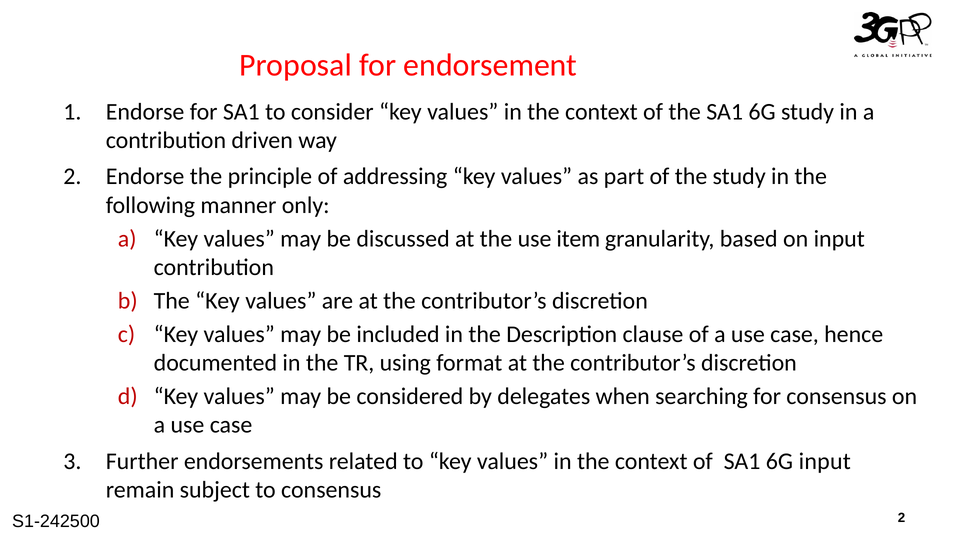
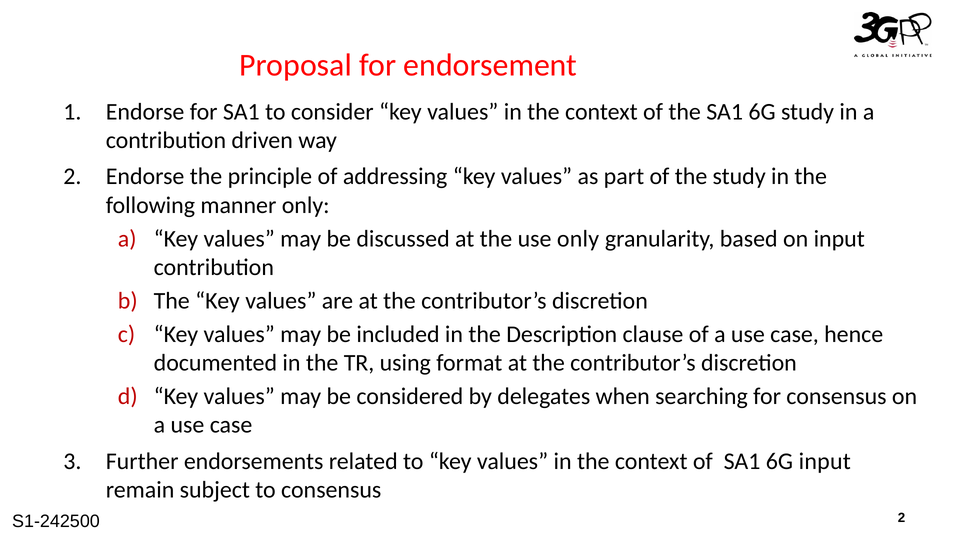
use item: item -> only (578, 239)
